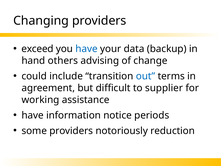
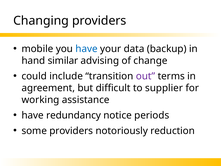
exceed: exceed -> mobile (37, 49)
others: others -> similar (63, 61)
out colour: blue -> purple (145, 76)
information: information -> redundancy (74, 115)
